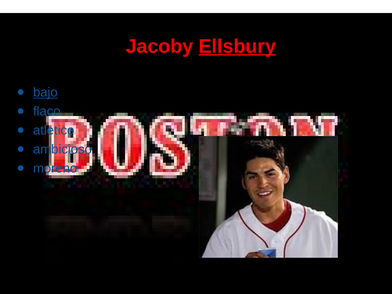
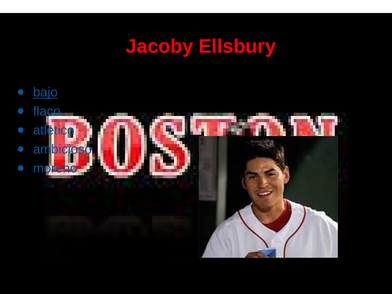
Ellsbury underline: present -> none (237, 46)
